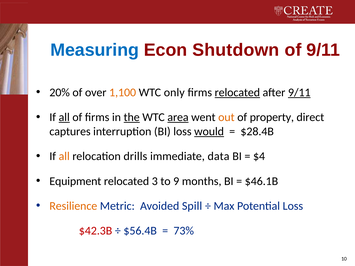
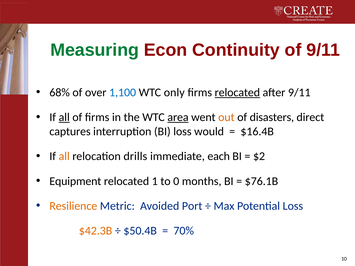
Measuring colour: blue -> green (95, 50)
Shutdown: Shutdown -> Continuity (236, 50)
20%: 20% -> 68% (60, 93)
1,100 colour: orange -> blue (123, 93)
9/11 underline: present -> none (299, 93)
the underline: present -> none (132, 117)
property: property -> disasters (272, 117)
would underline: present -> none (209, 132)
$28.4B: $28.4B -> $16.4B (257, 132)
data: data -> each (219, 156)
$4: $4 -> $2 (259, 156)
3: 3 -> 1 (155, 181)
9: 9 -> 0 (176, 181)
$46.1B: $46.1B -> $76.1B (261, 181)
Spill: Spill -> Port (192, 206)
$42.3B colour: red -> orange (96, 231)
$56.4B: $56.4B -> $50.4B (140, 231)
73%: 73% -> 70% (184, 231)
